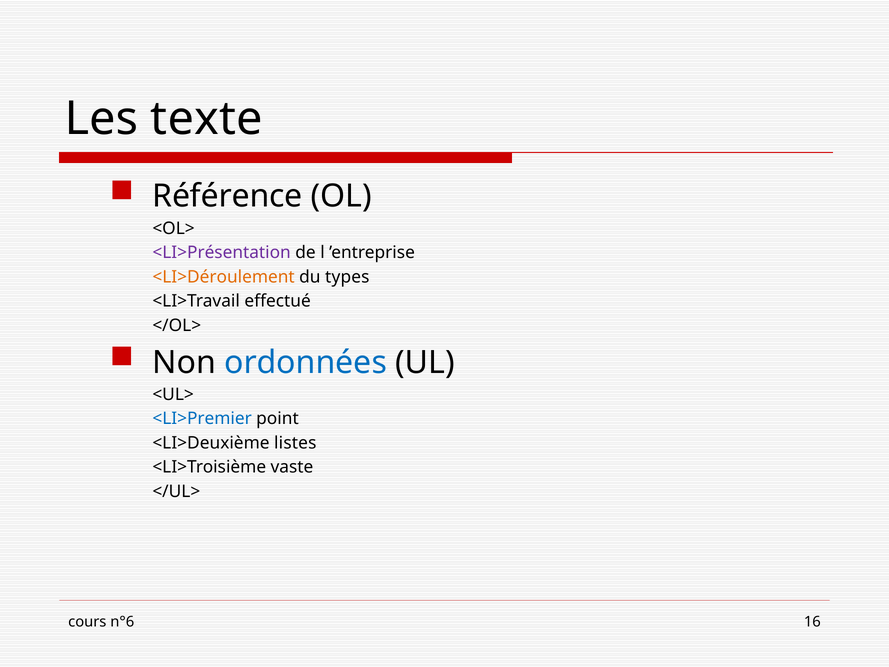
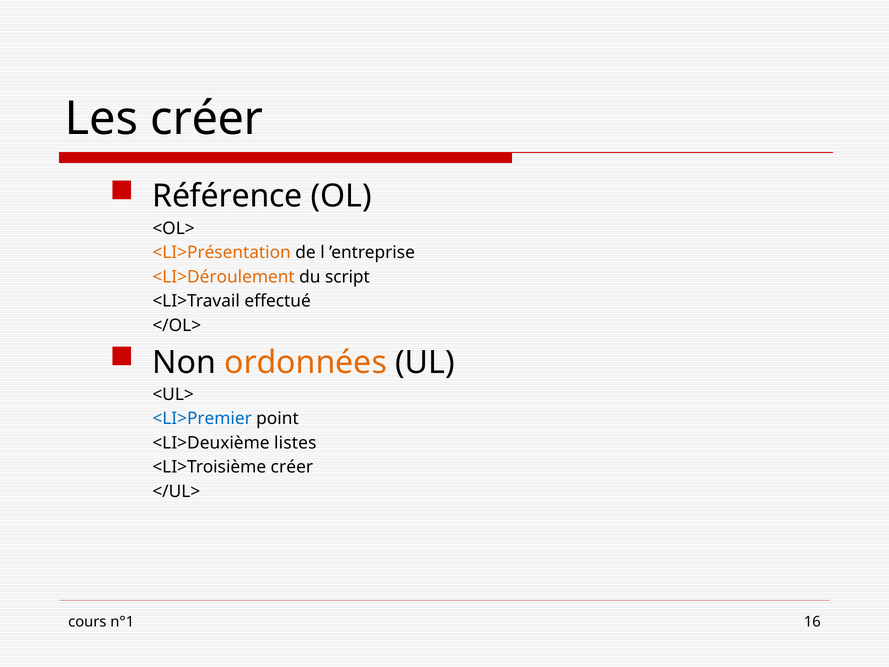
Les texte: texte -> créer (207, 119)
<LI>Présentation colour: purple -> orange (222, 253)
types: types -> script (347, 277)
ordonnées colour: blue -> orange (306, 362)
<LI>Troisième vaste: vaste -> créer (292, 467)
n°6: n°6 -> n°1 (122, 622)
